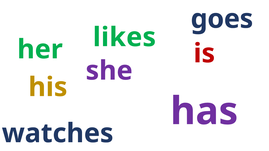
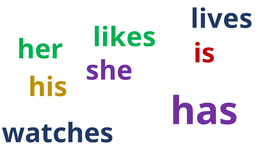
goes: goes -> lives (222, 19)
